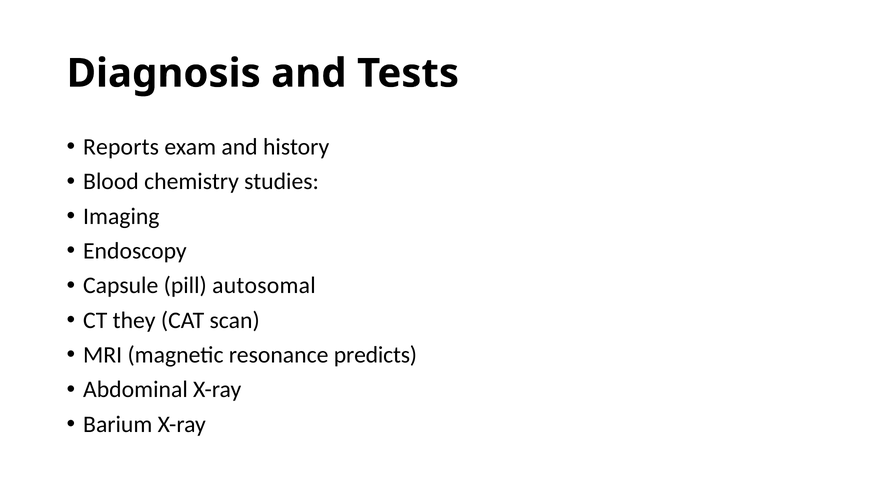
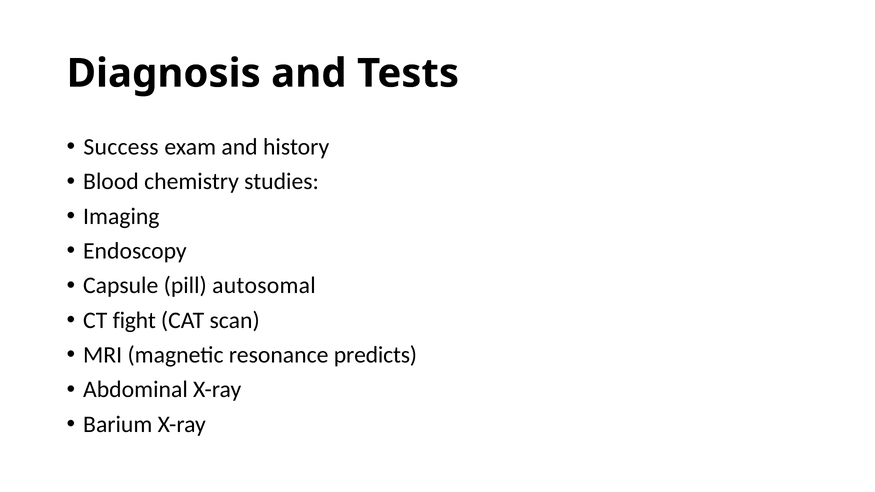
Reports: Reports -> Success (121, 147)
they: they -> fight (134, 320)
